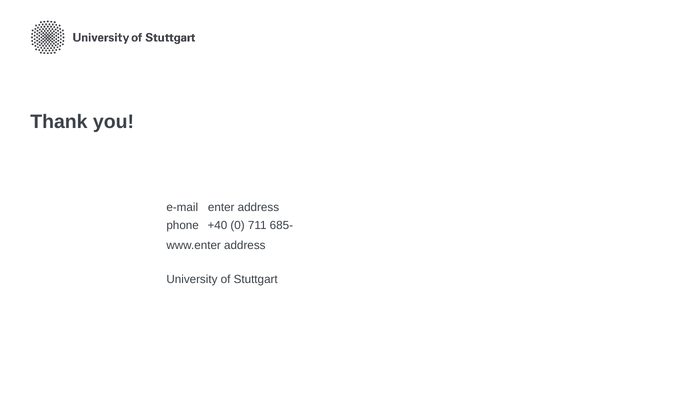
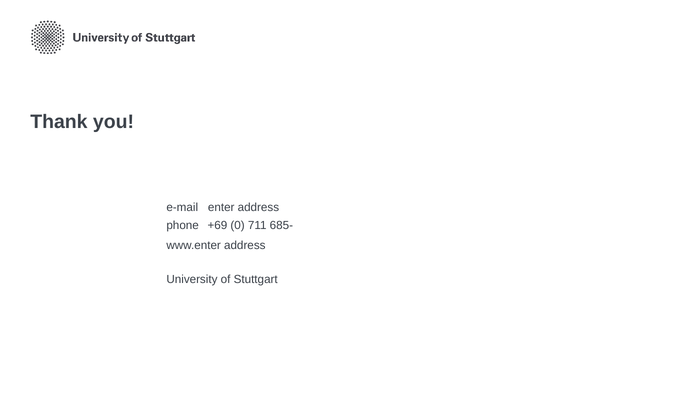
+40: +40 -> +69 (217, 225)
